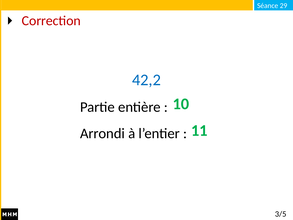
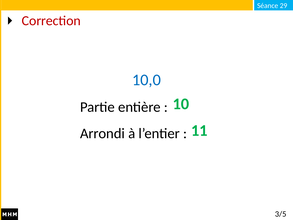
42,2: 42,2 -> 10,0 (146, 80)
